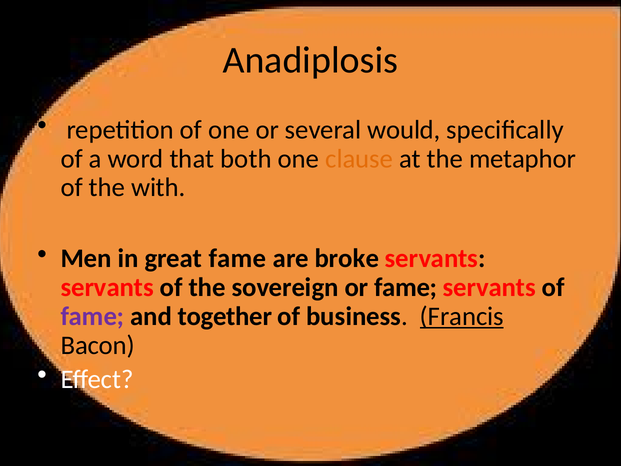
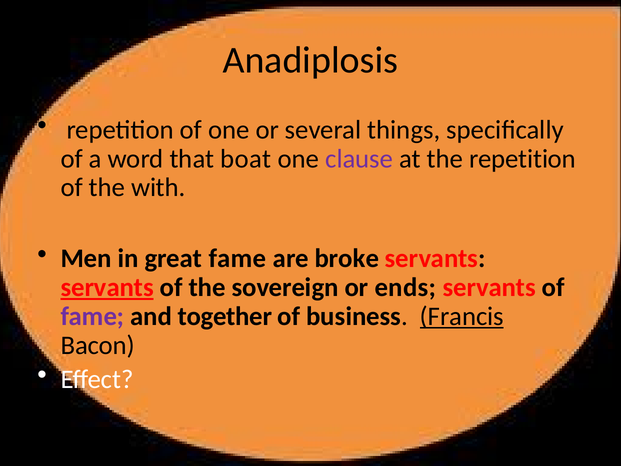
would: would -> things (404, 130)
both: both -> boat (246, 159)
clause colour: orange -> purple (359, 159)
the metaphor: metaphor -> repetition (523, 159)
servants underline: none -> present (107, 287)
or fame: fame -> ends (405, 287)
